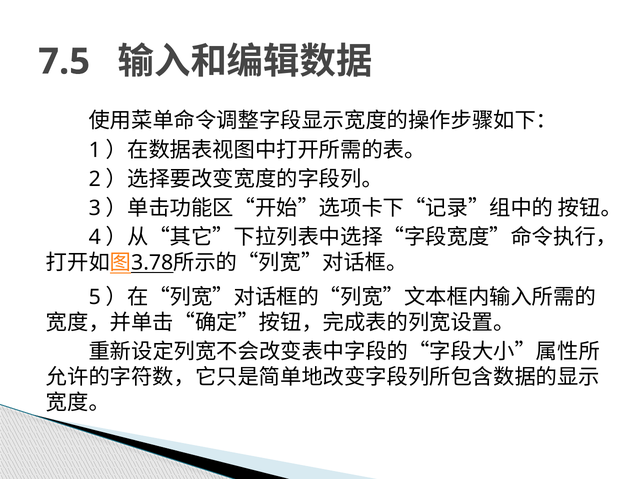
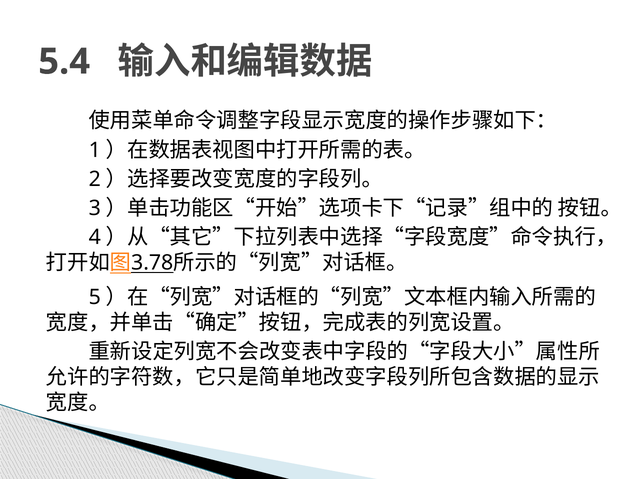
7.5: 7.5 -> 5.4 (64, 62)
